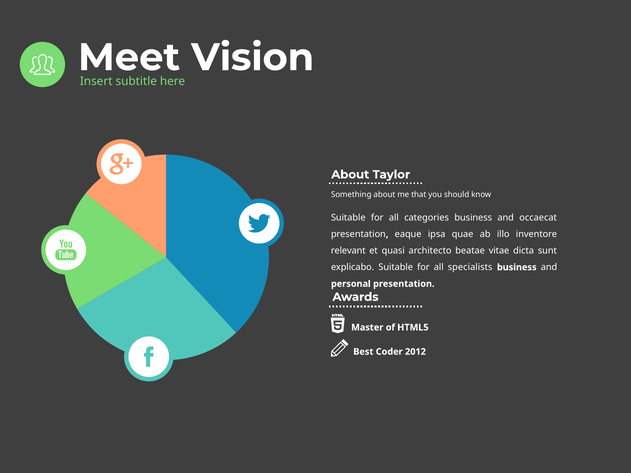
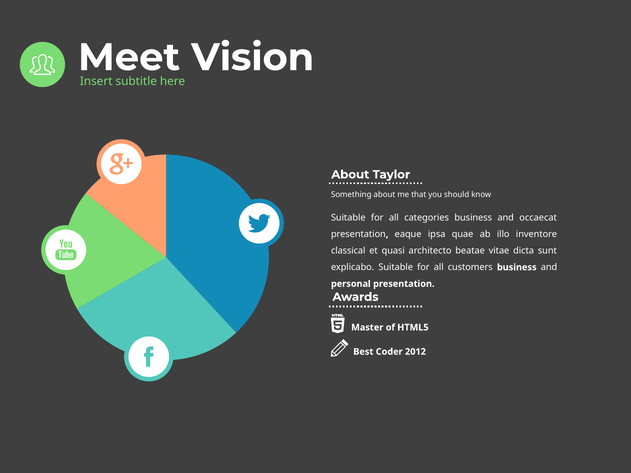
relevant: relevant -> classical (348, 251)
specialists: specialists -> customers (470, 267)
